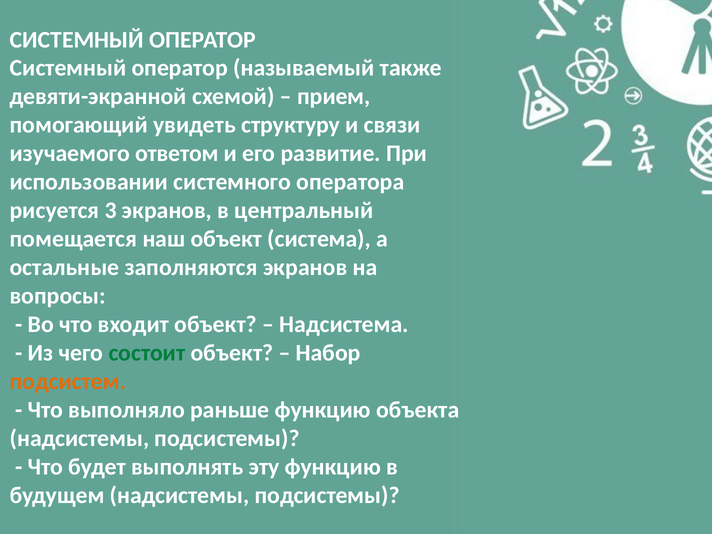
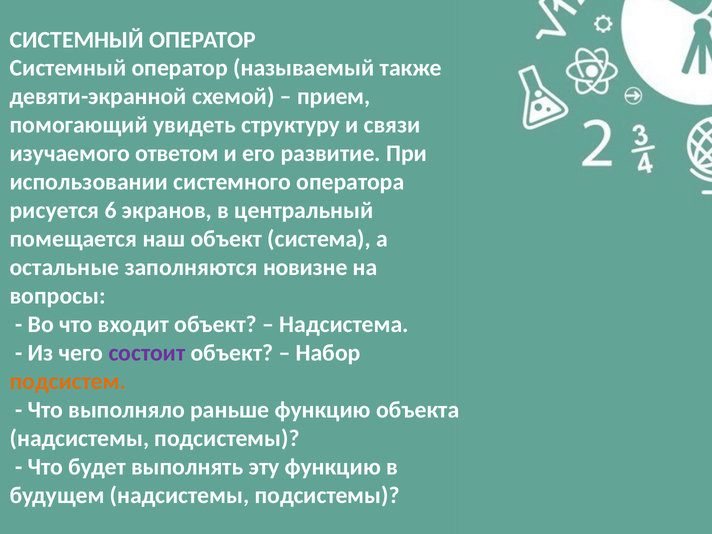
3: 3 -> 6 (111, 211)
заполняются экранов: экранов -> новизне (305, 268)
состоит colour: green -> purple (147, 353)
